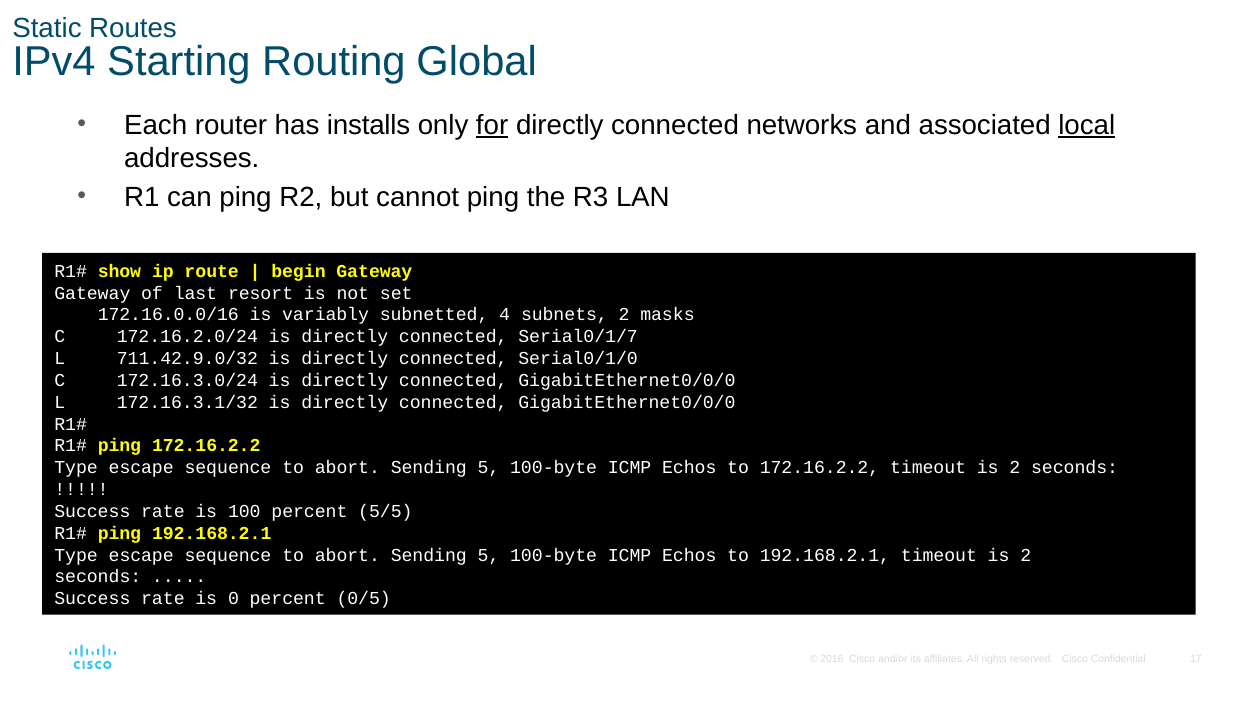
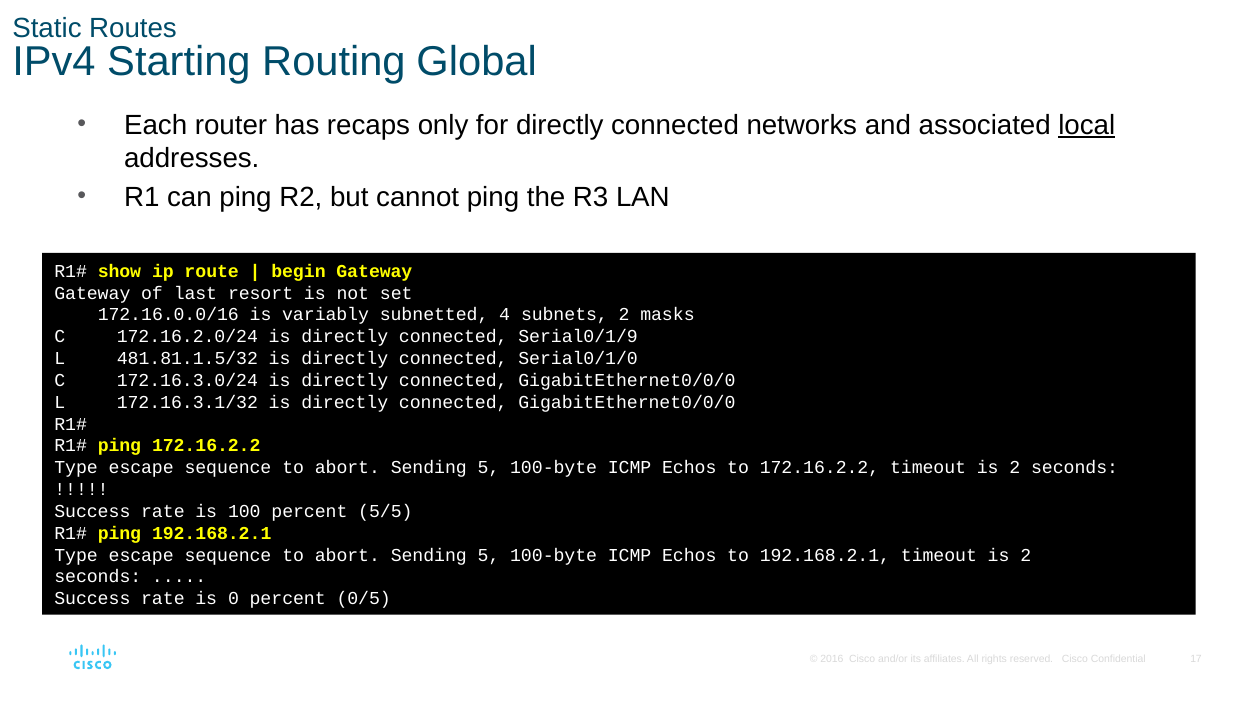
installs: installs -> recaps (369, 125)
for underline: present -> none (492, 125)
Serial0/1/7: Serial0/1/7 -> Serial0/1/9 (578, 336)
711.42.9.0/32: 711.42.9.0/32 -> 481.81.1.5/32 (187, 358)
